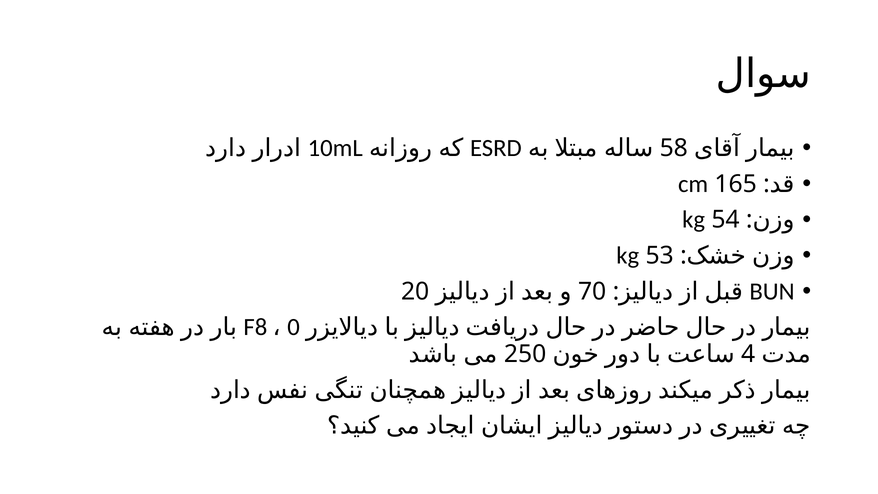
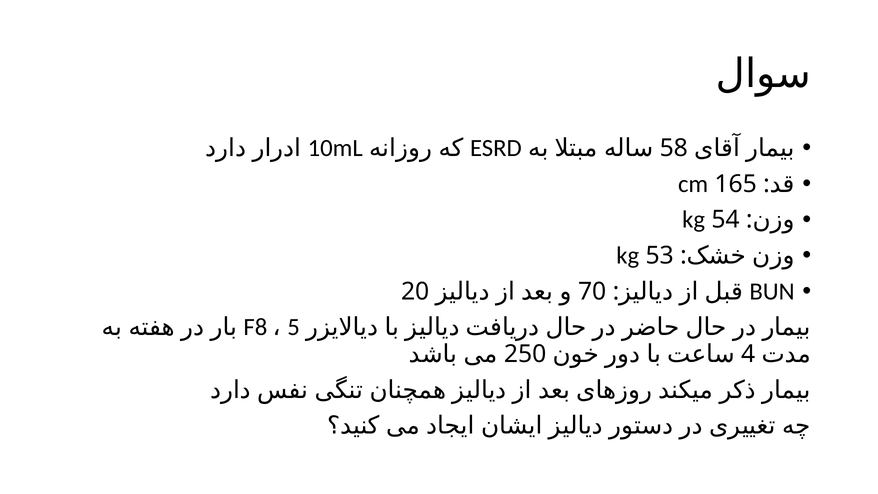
0: 0 -> 5 (294, 327)
